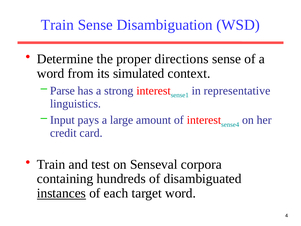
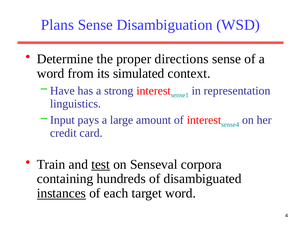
Train: Train -> Plans (57, 25)
Parse: Parse -> Have (62, 91)
representative: representative -> representation (237, 91)
test underline: none -> present (101, 164)
